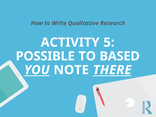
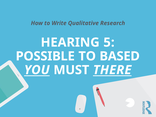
ACTIVITY: ACTIVITY -> HEARING (70, 42)
NOTE: NOTE -> MUST (71, 70)
